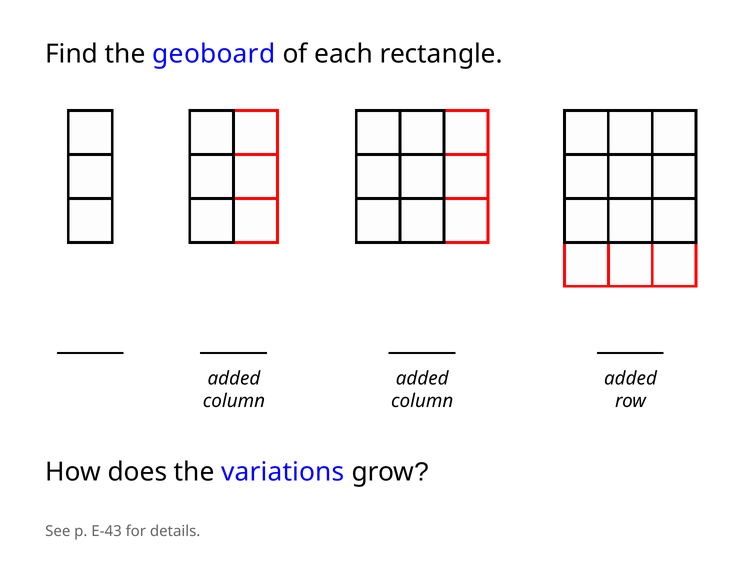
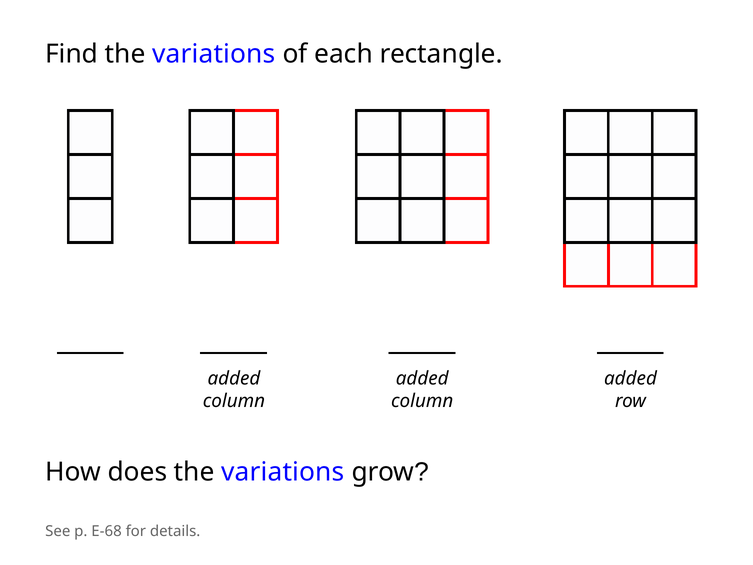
Find the geoboard: geoboard -> variations (214, 54)
E-43: E-43 -> E-68 (107, 531)
